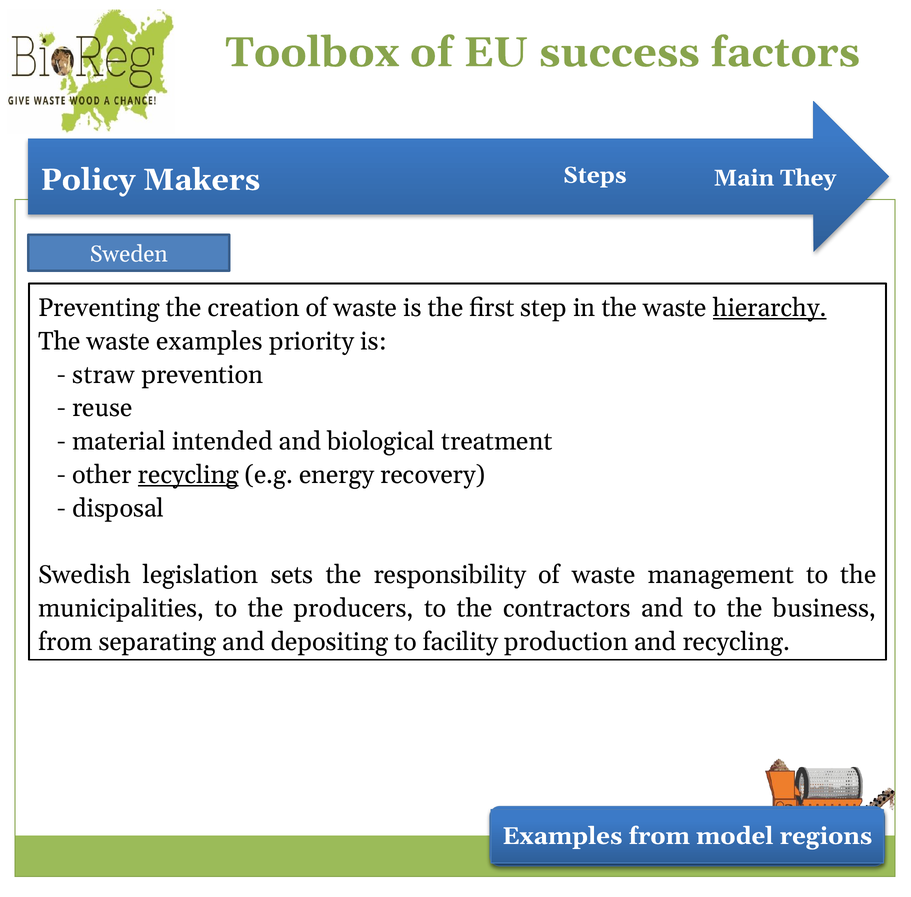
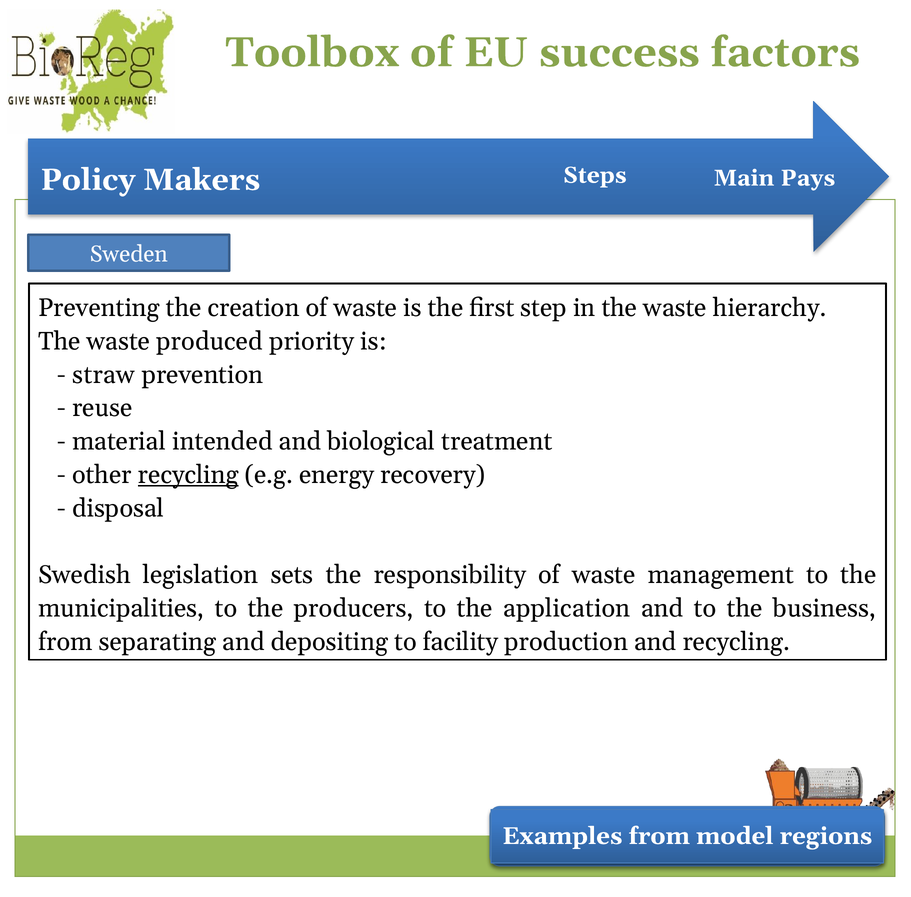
They: They -> Pays (808, 178)
hierarchy underline: present -> none (770, 308)
waste examples: examples -> produced (210, 341)
contractors: contractors -> application (567, 608)
